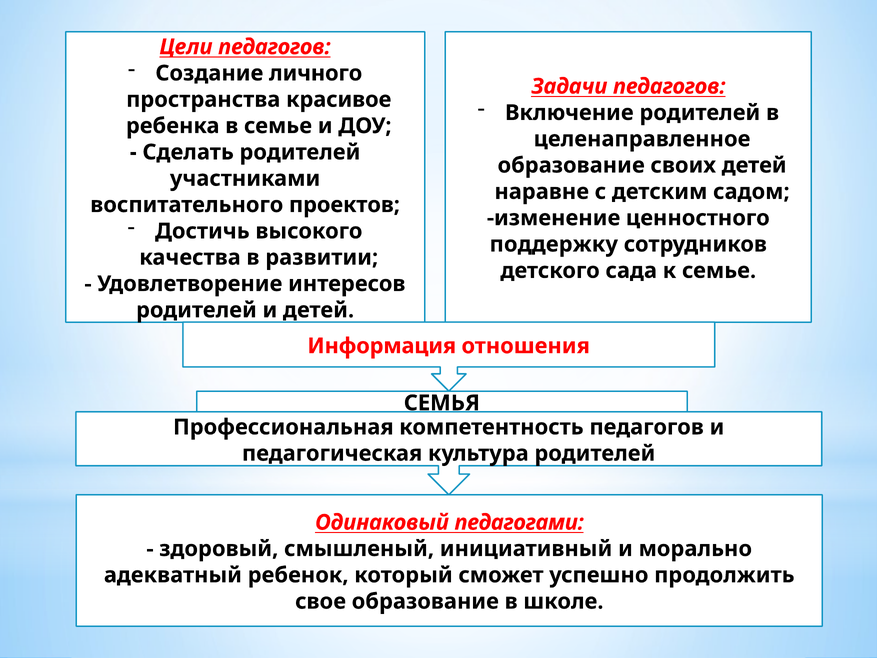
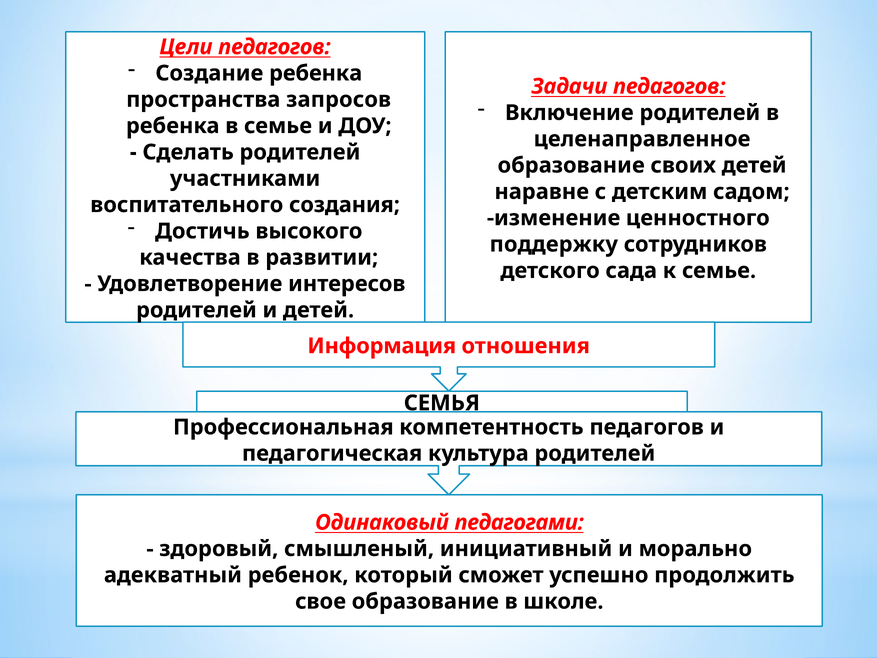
Создание личного: личного -> ребенка (316, 73)
красивое: красивое -> запросов (339, 100)
проектов: проектов -> создания (344, 205)
